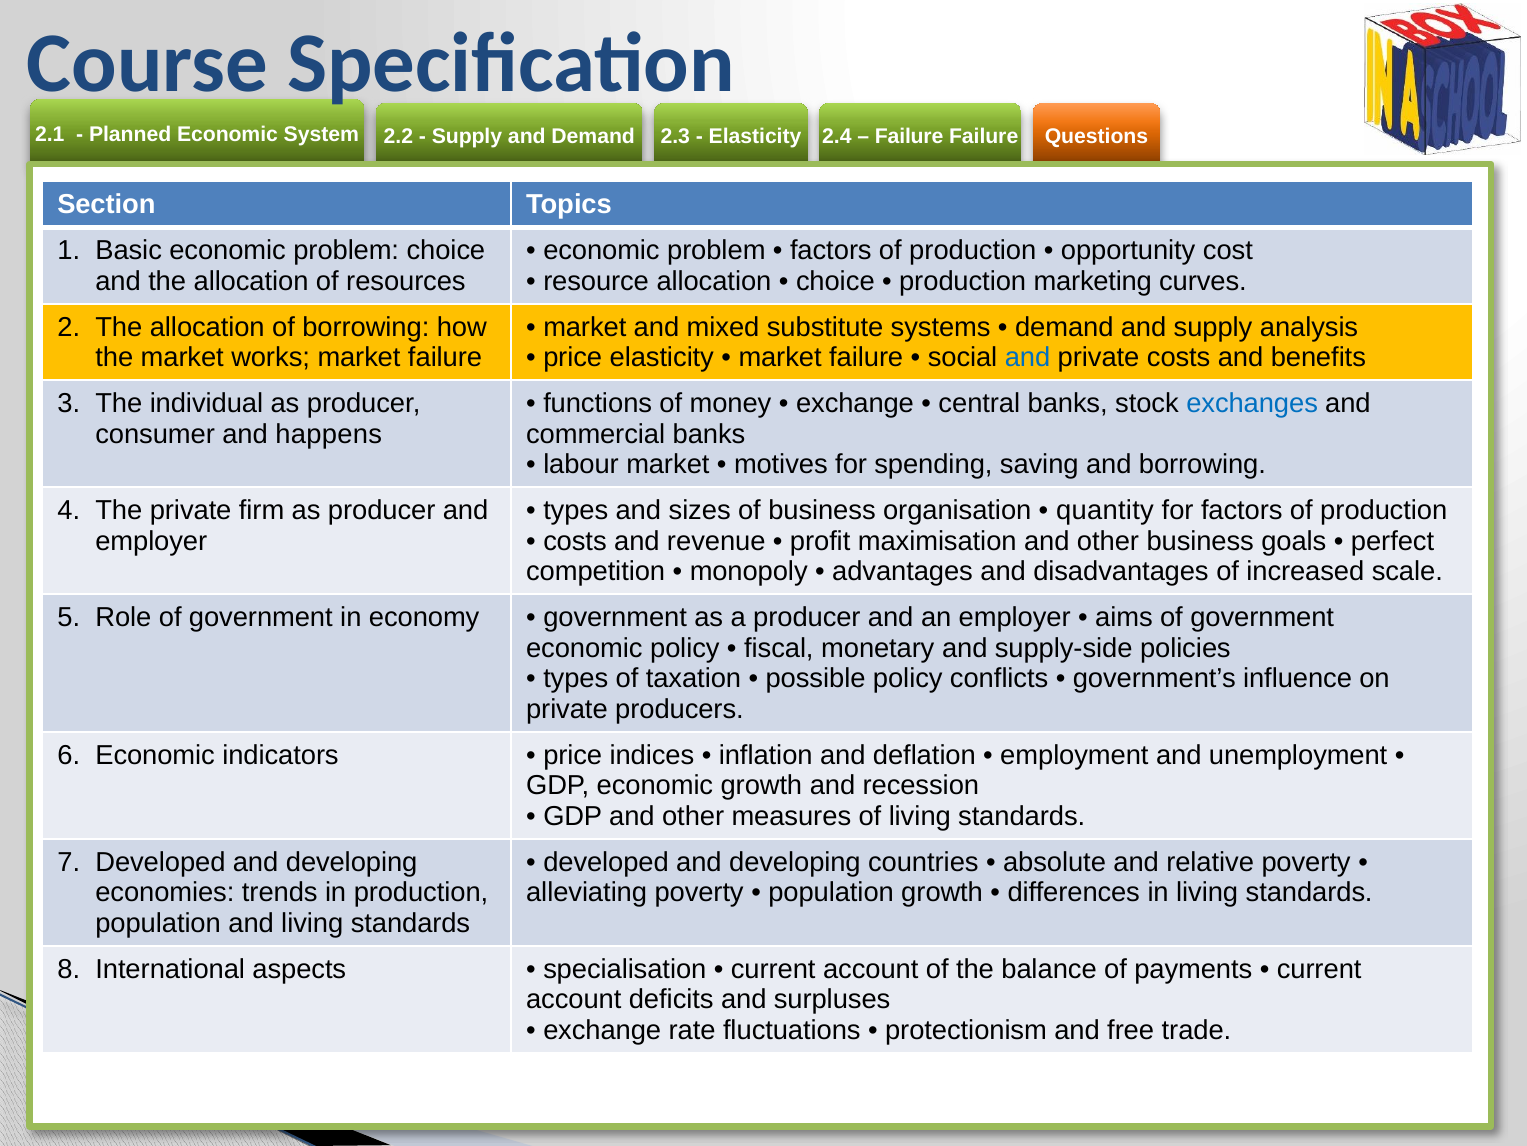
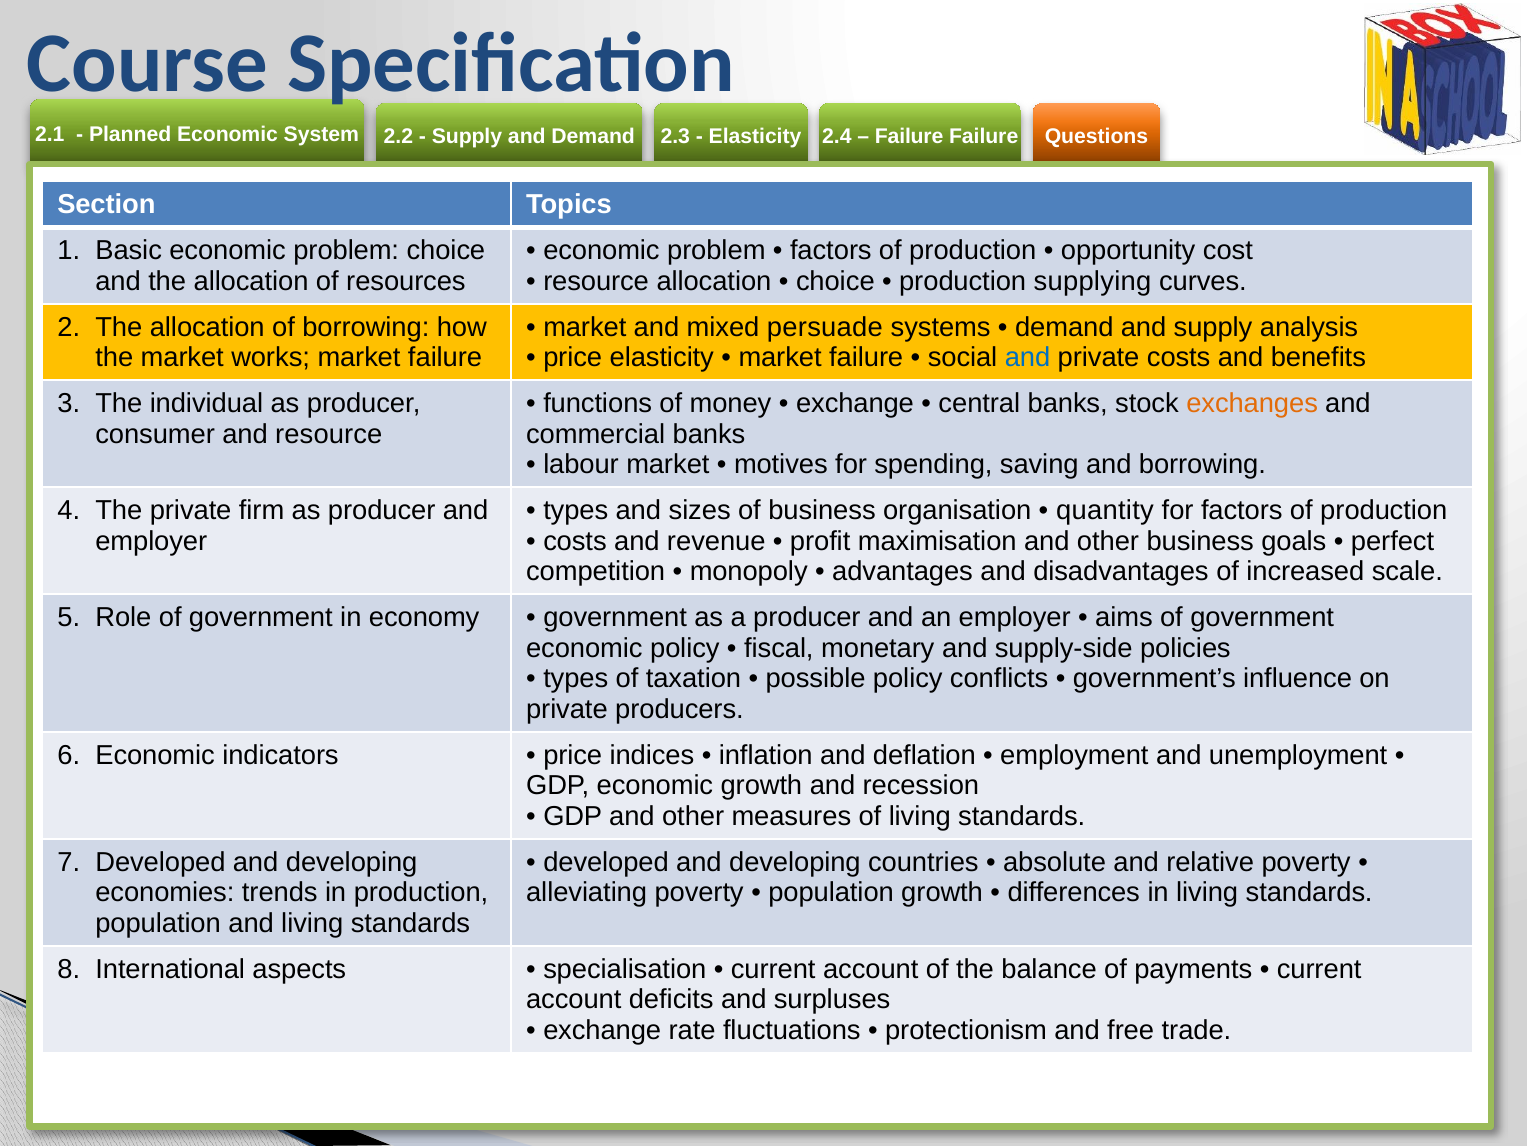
marketing: marketing -> supplying (1092, 281)
substitute: substitute -> persuade (825, 327)
exchanges colour: blue -> orange (1252, 403)
and happens: happens -> resource (329, 434)
